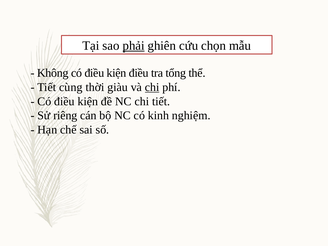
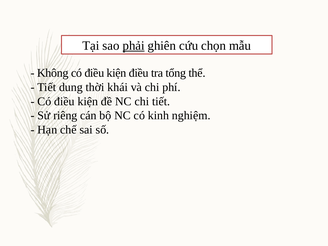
cùng: cùng -> dung (71, 87)
giàu: giàu -> khái (118, 87)
chi underline: present -> none (152, 87)
